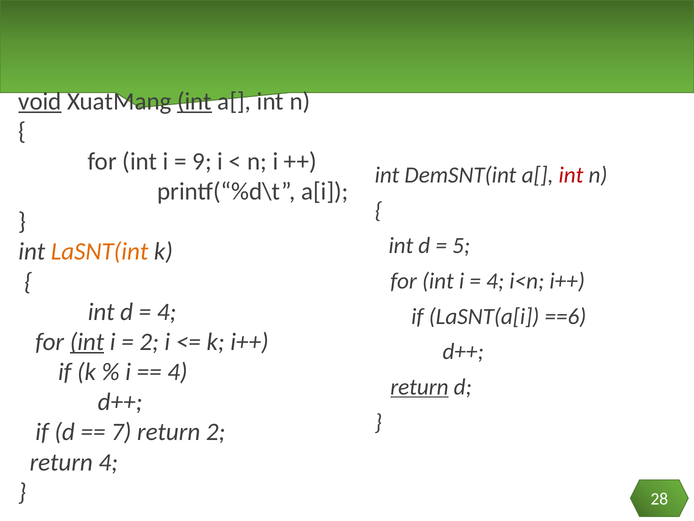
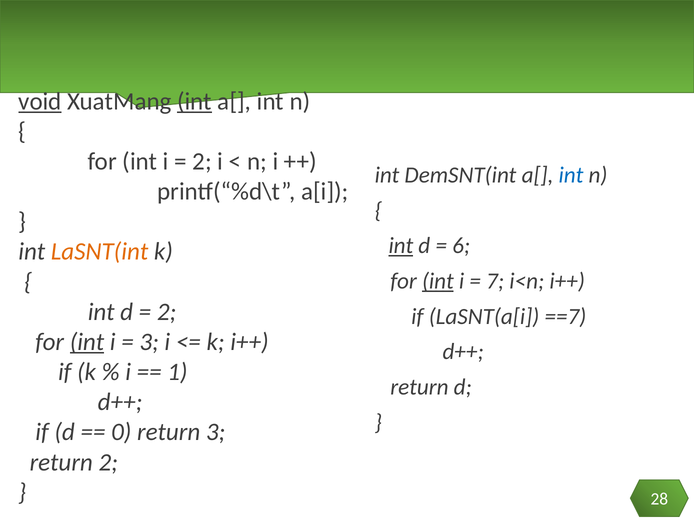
9: 9 -> 2 (202, 161)
int colour: red -> blue (571, 175)
int underline: none -> present (401, 246)
5: 5 -> 6 (461, 246)
int underline: none -> present (438, 281)
4: 4 -> 7 (495, 281)
4: 4 -> 2 (167, 312)
==6: ==6 -> ==7 (565, 316)
2: 2 -> 3 (149, 342)
4: 4 -> 1 (177, 372)
return underline: present -> none (419, 387)
7: 7 -> 0 (121, 432)
return 2: 2 -> 3 (216, 432)
return 4: 4 -> 2 (108, 462)
